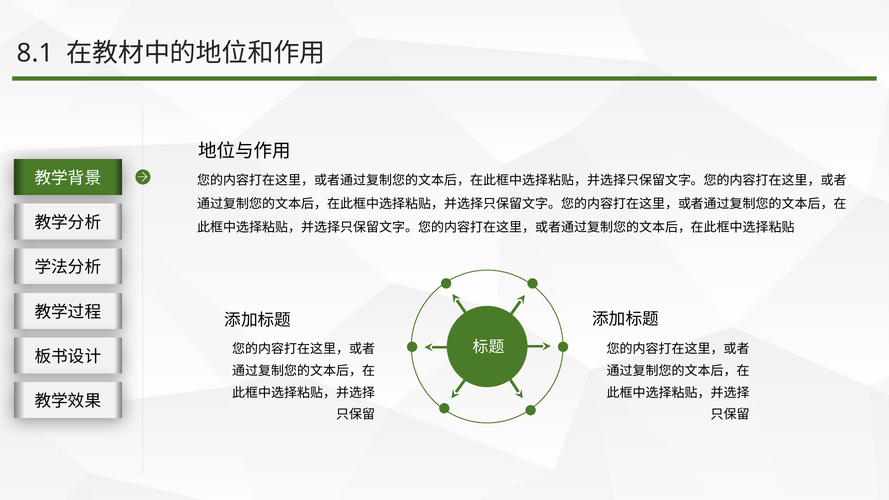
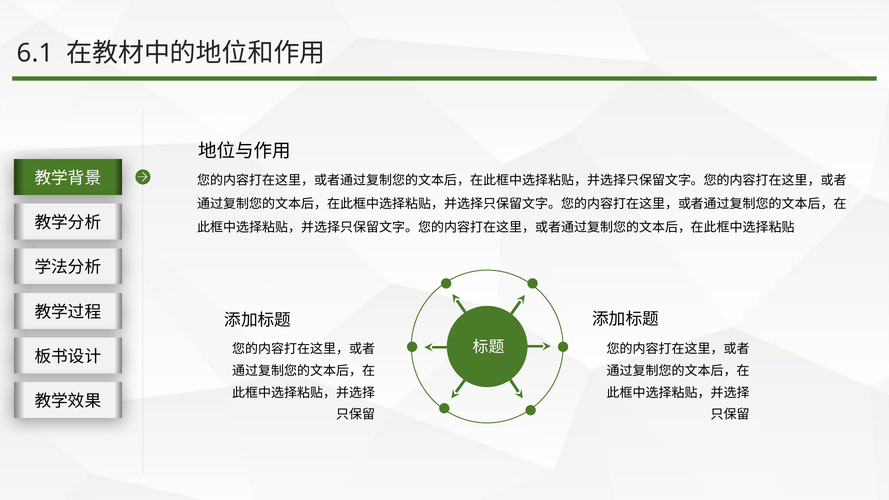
8.1: 8.1 -> 6.1 (35, 53)
